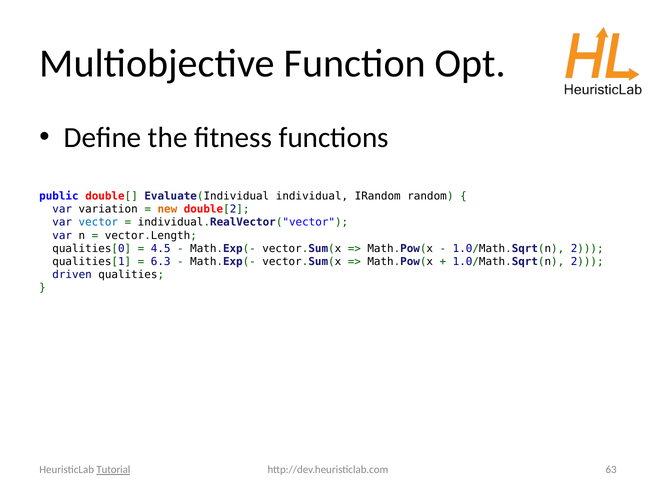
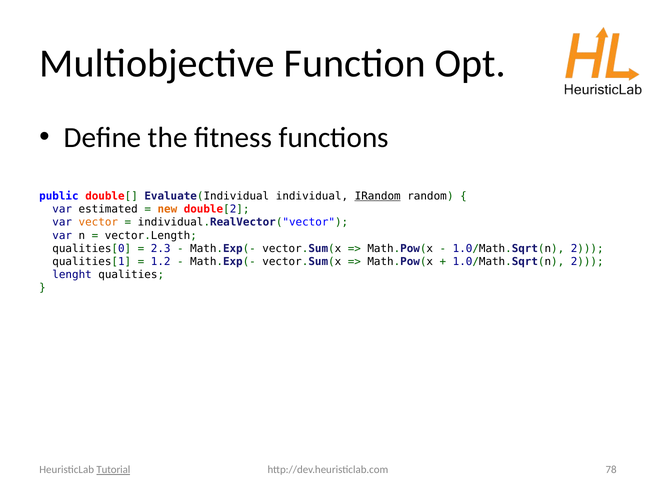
IRandom underline: none -> present (378, 196)
variation: variation -> estimated (108, 209)
vector colour: blue -> orange (98, 222)
4.5: 4.5 -> 2.3 (161, 249)
6.3: 6.3 -> 1.2 (161, 262)
driven: driven -> lenght (72, 275)
63: 63 -> 78 (611, 470)
